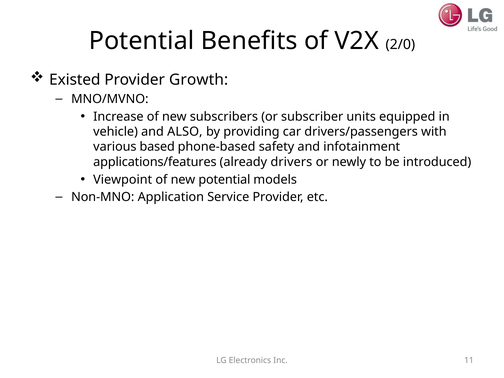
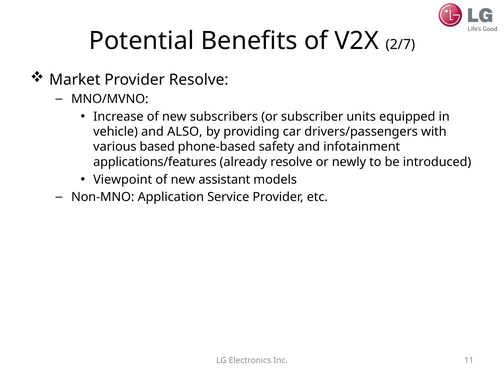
2/0: 2/0 -> 2/7 (400, 45)
Existed: Existed -> Market (75, 80)
Provider Growth: Growth -> Resolve (199, 80)
already drivers: drivers -> resolve (291, 162)
new potential: potential -> assistant (224, 180)
